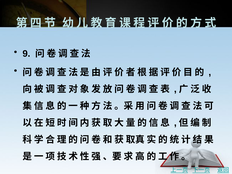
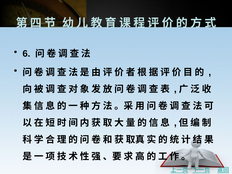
9: 9 -> 6 (27, 54)
